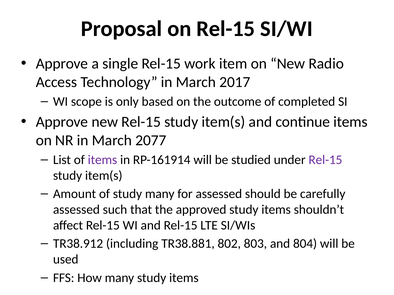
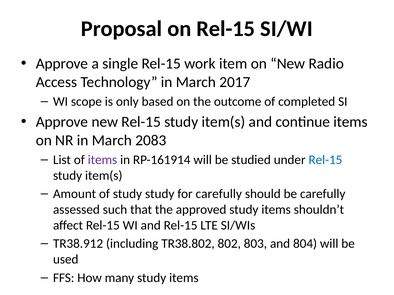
2077: 2077 -> 2083 (151, 140)
Rel-15 colour: purple -> blue (325, 160)
study many: many -> study (160, 194)
for assessed: assessed -> carefully (219, 194)
TR38.881: TR38.881 -> TR38.802 (188, 244)
